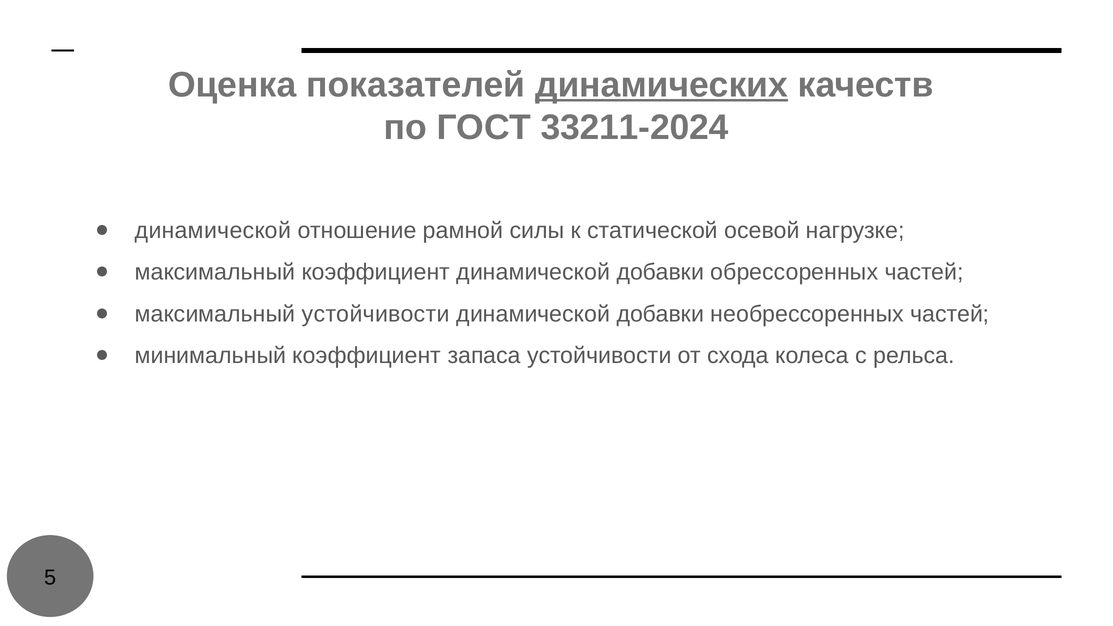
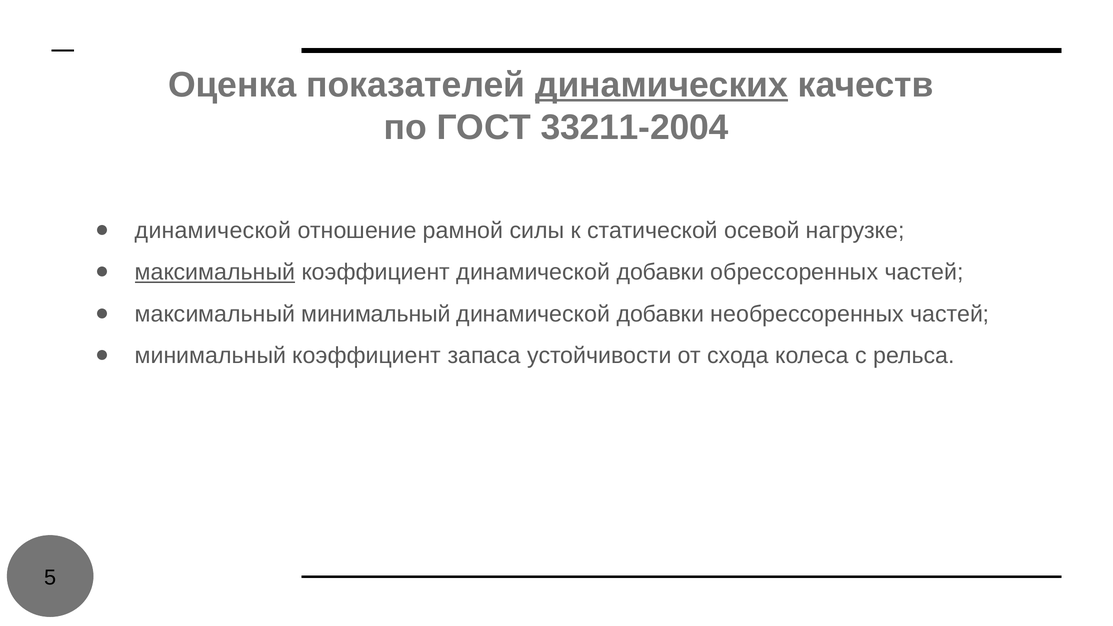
33211-2024: 33211-2024 -> 33211-2004 (635, 128)
максимальный underline: none -> present (215, 272)
максимальный устойчивости: устойчивости -> минимальный (376, 314)
